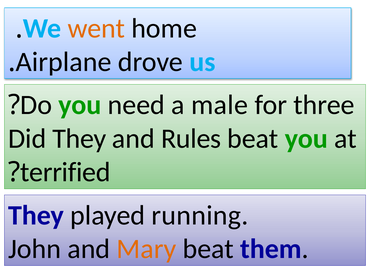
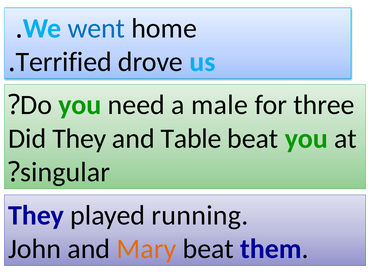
went colour: orange -> blue (96, 28)
Airplane: Airplane -> Terrified (64, 62)
Rules: Rules -> Table (191, 138)
terrified: terrified -> singular (65, 172)
